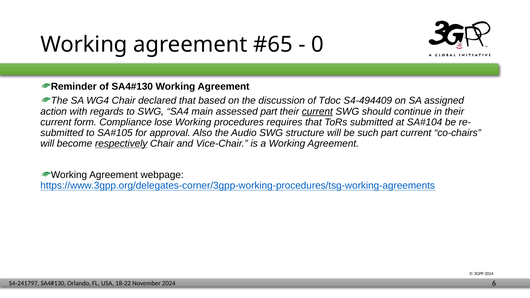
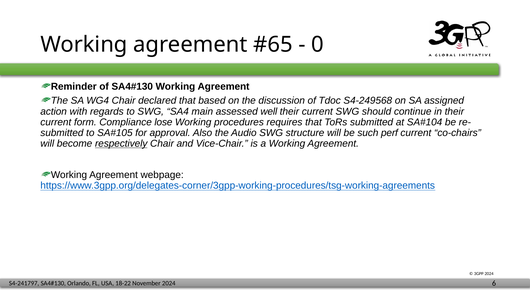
S4-494409: S4-494409 -> S4-249568 (368, 101)
assessed part: part -> well (269, 111)
current underline: present -> none (317, 111)
such part: part -> perf (389, 133)
